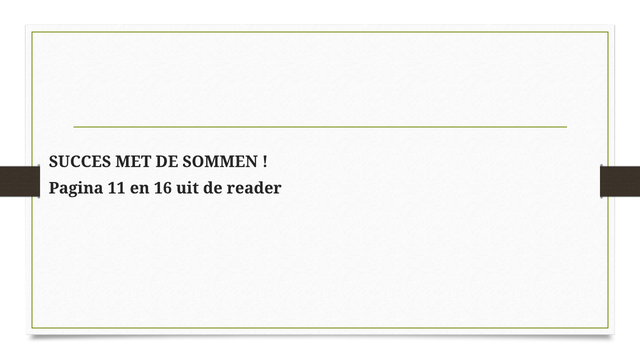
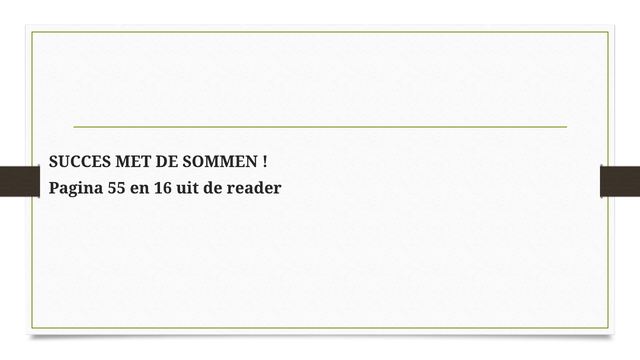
11: 11 -> 55 (117, 188)
